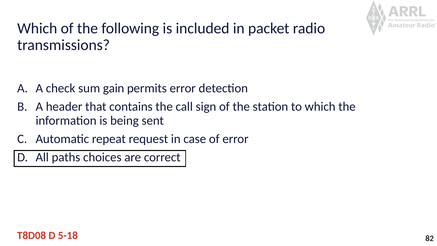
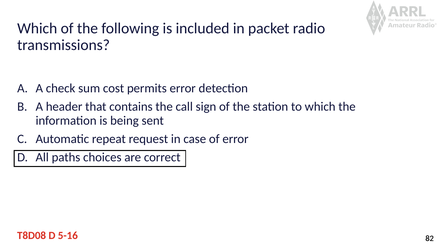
gain: gain -> cost (114, 88)
5-18: 5-18 -> 5-16 (68, 235)
